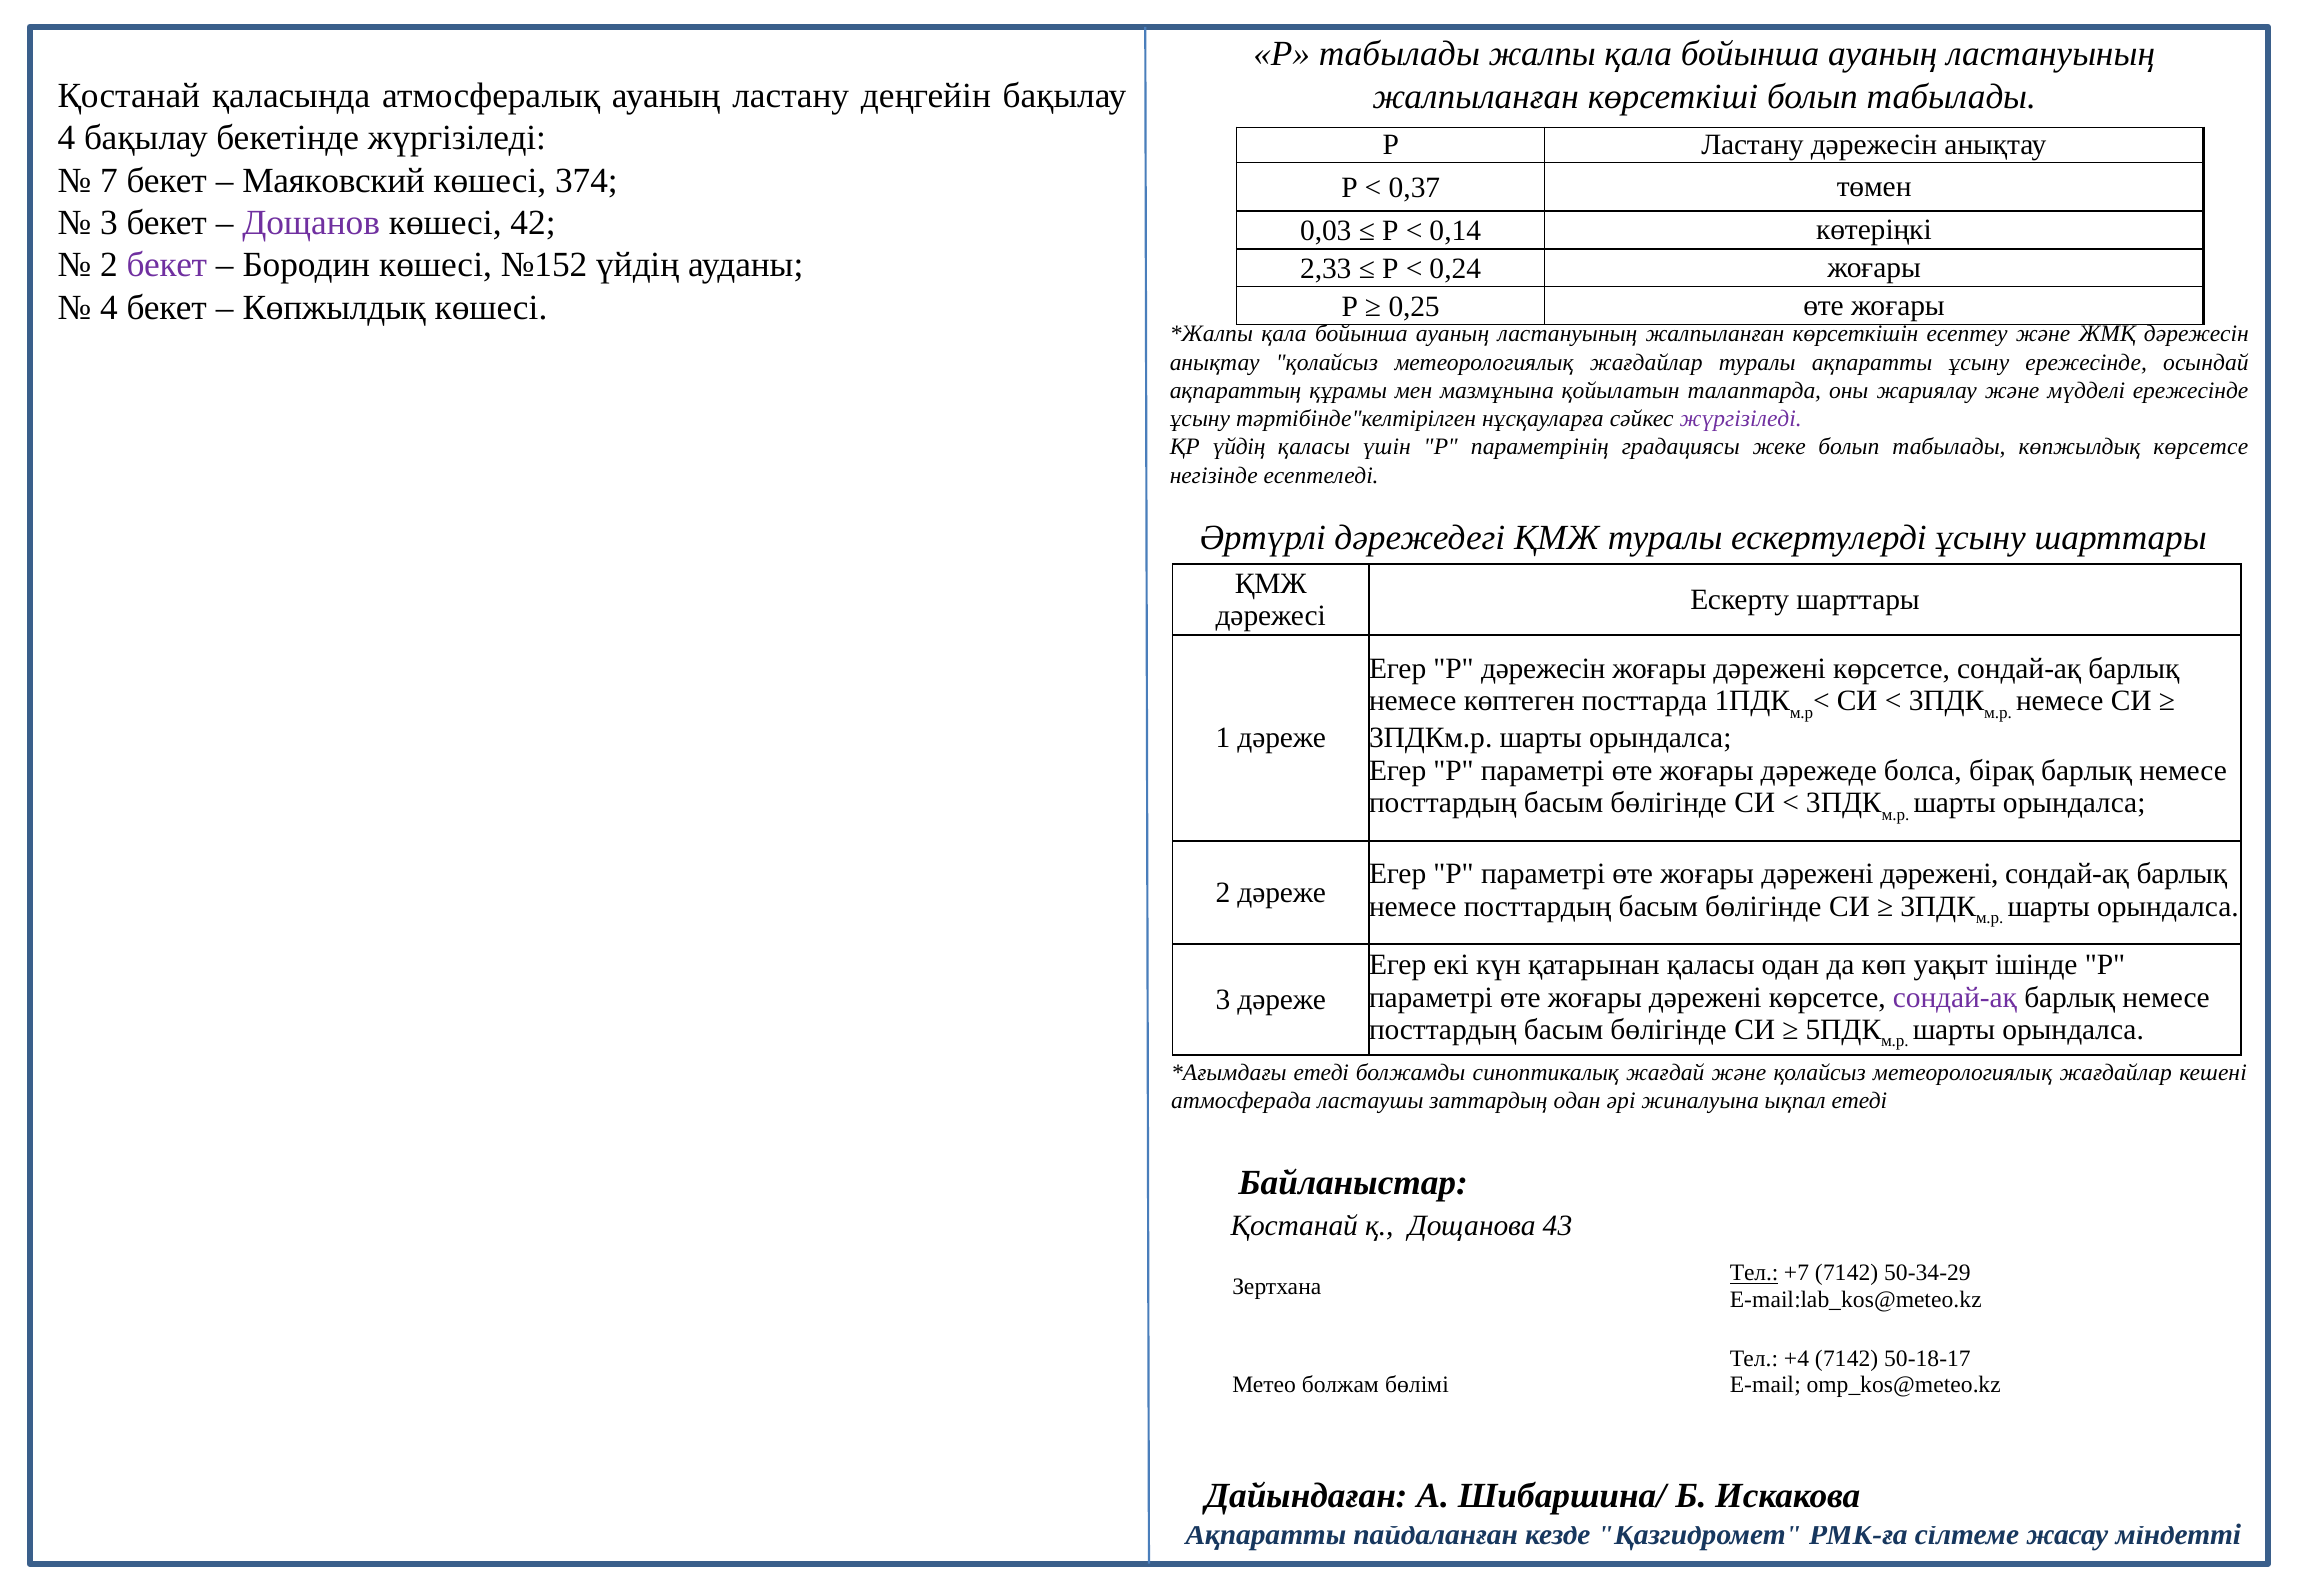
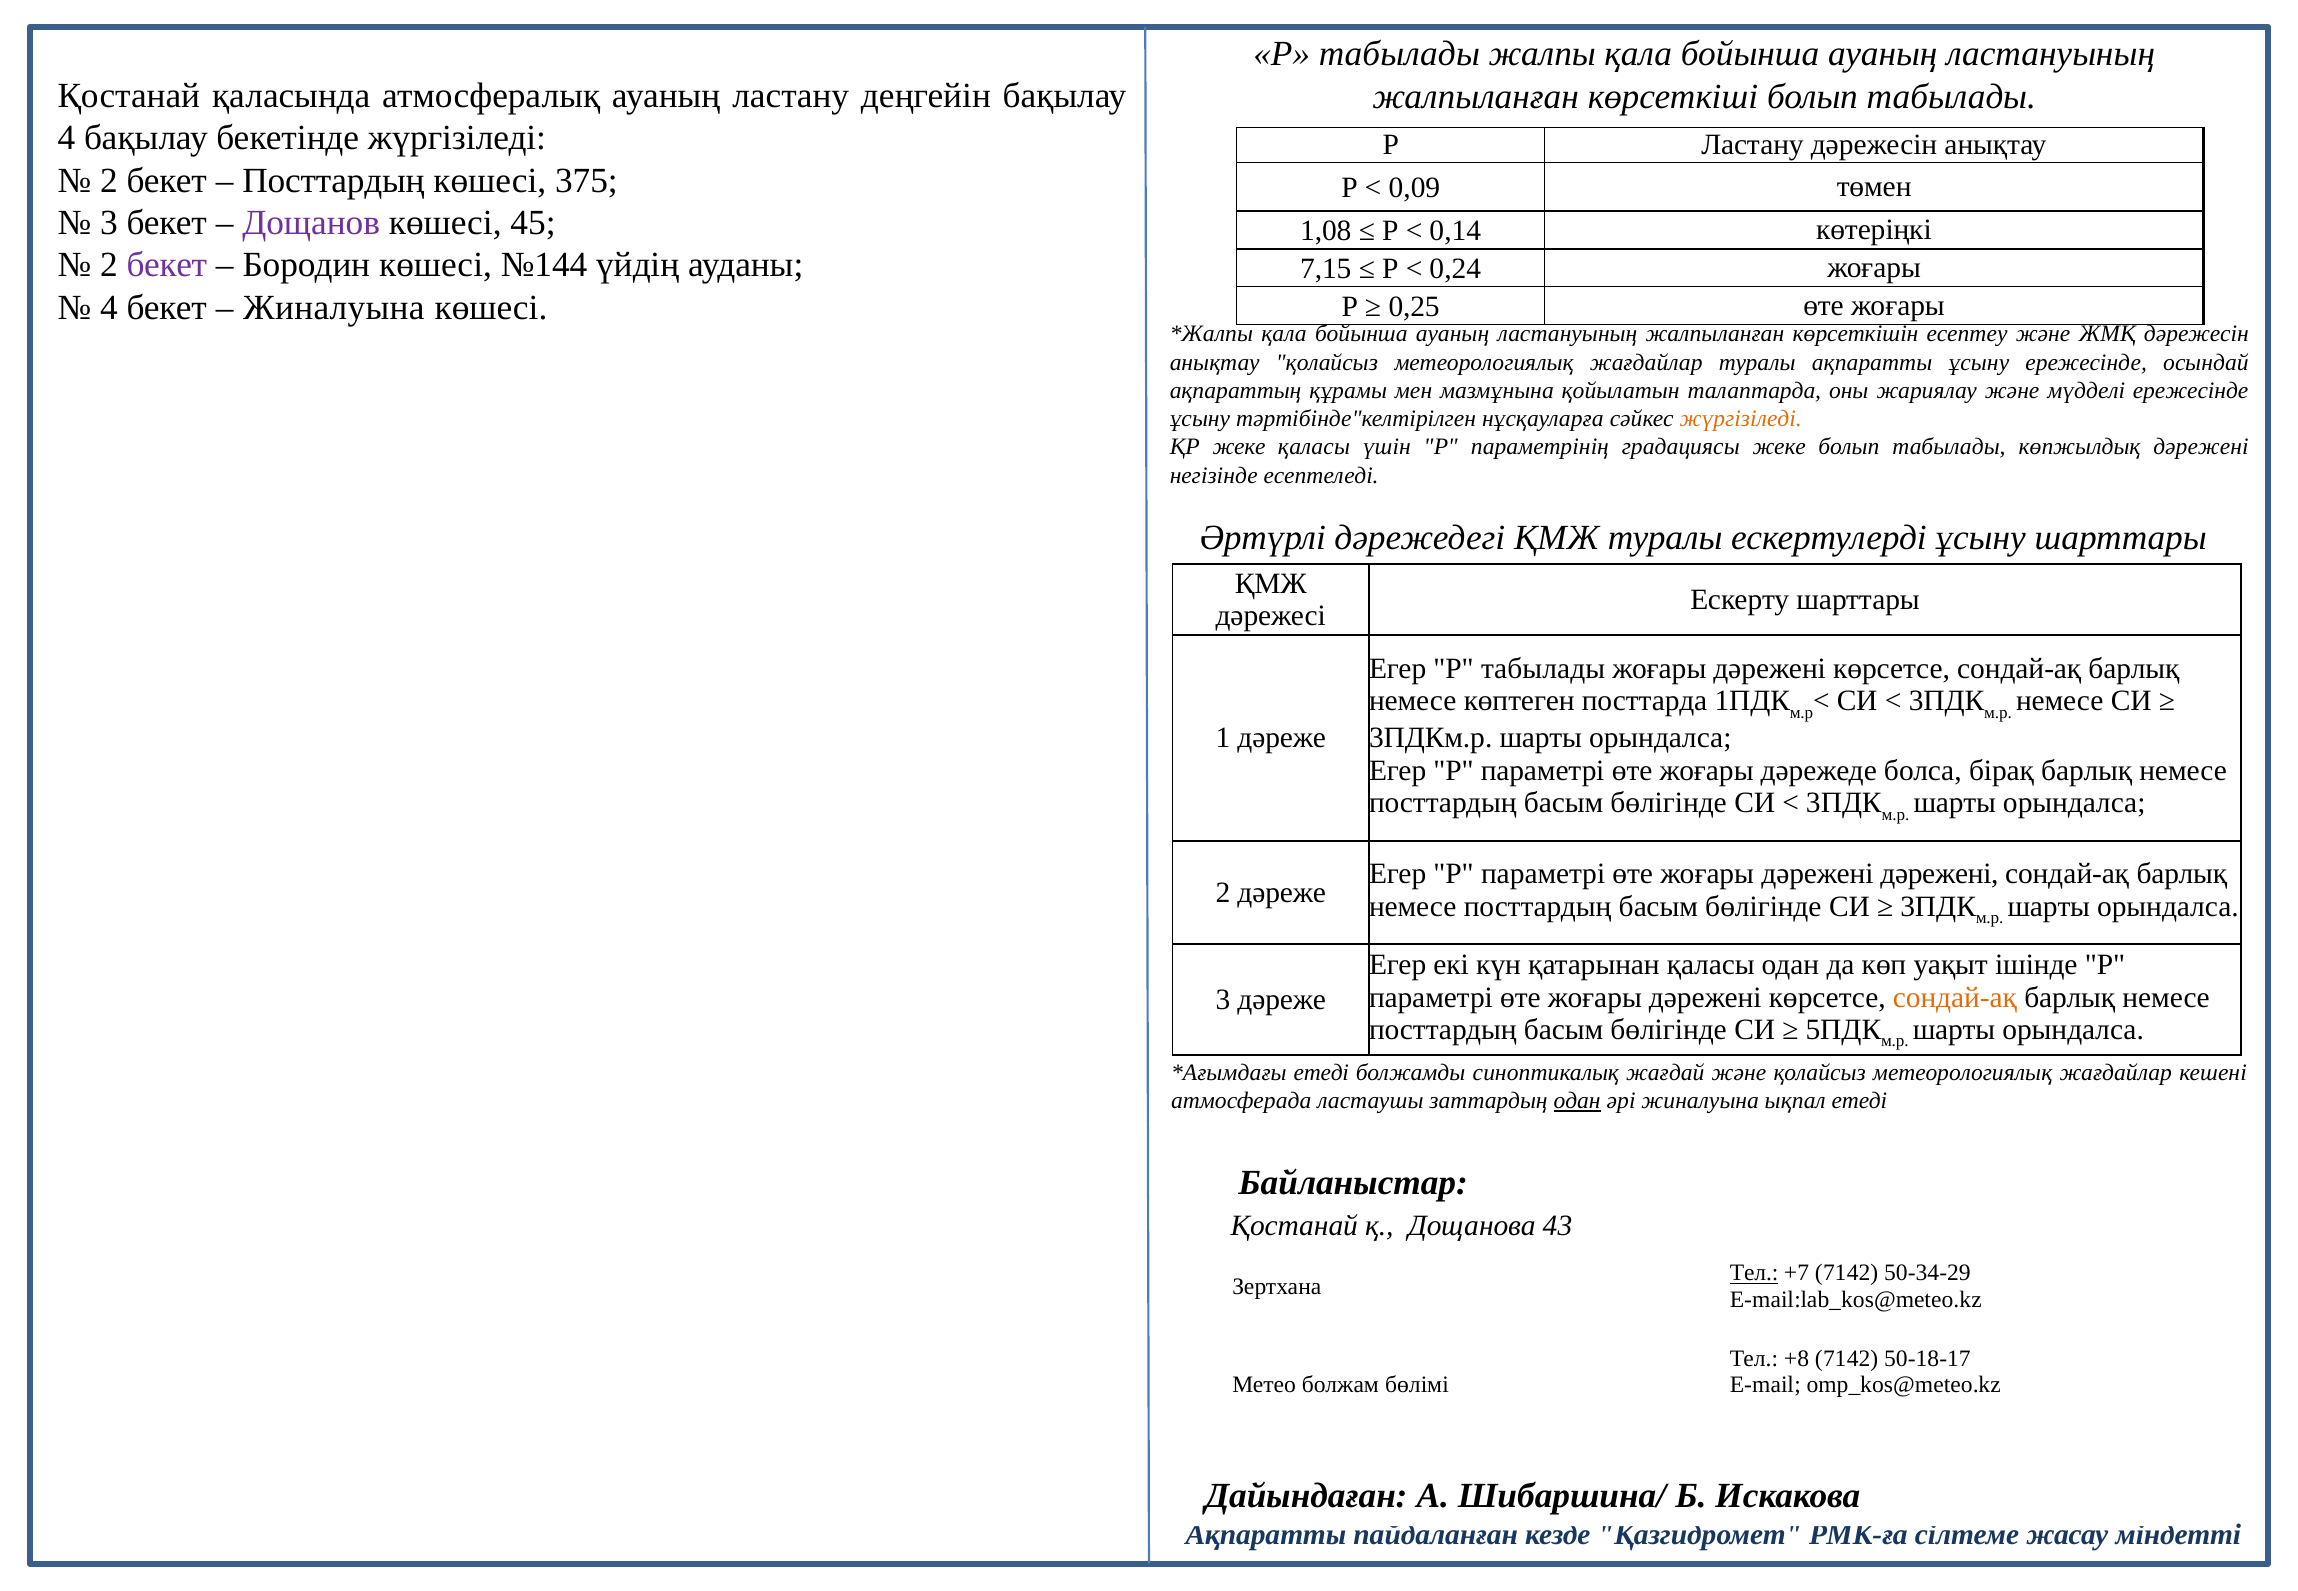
7: 7 -> 2 (109, 180)
Маяковский: Маяковский -> Посттардың (333, 180)
374: 374 -> 375 (586, 180)
0,37: 0,37 -> 0,09 (1414, 188)
42: 42 -> 45 (533, 223)
0,03: 0,03 -> 1,08 (1326, 231)
№152: №152 -> №144 (544, 265)
2,33: 2,33 -> 7,15 (1326, 269)
Көпжылдық: Көпжылдық -> Жиналуына (334, 308)
жүргізіледі colour: purple -> orange (1741, 419)
ҚР үйдің: үйдің -> жеке (1239, 447)
көпжылдық көрсетсе: көрсетсе -> дәрежені (2201, 447)
Егер Р дәрежесін: дәрежесін -> табылады (1543, 668)
сондай-ақ colour: purple -> orange (1955, 997)
одан underline: none -> present (1577, 1101)
+4: +4 -> +8 (1796, 1359)
